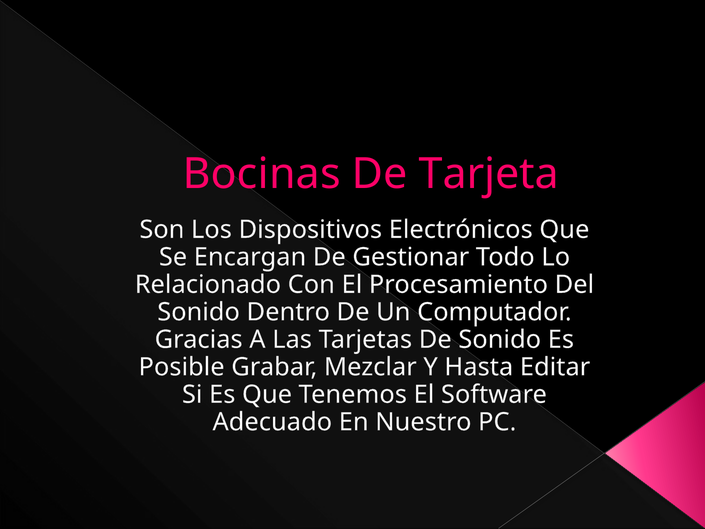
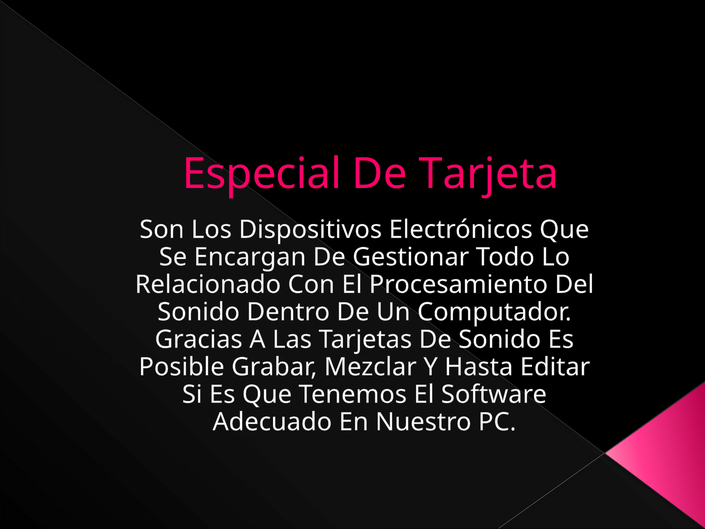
Bocinas: Bocinas -> Especial (262, 174)
